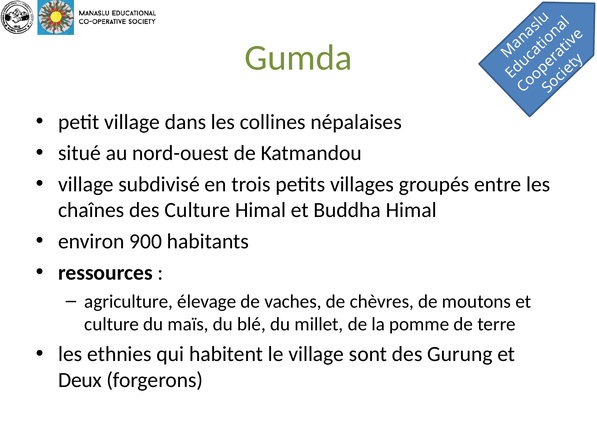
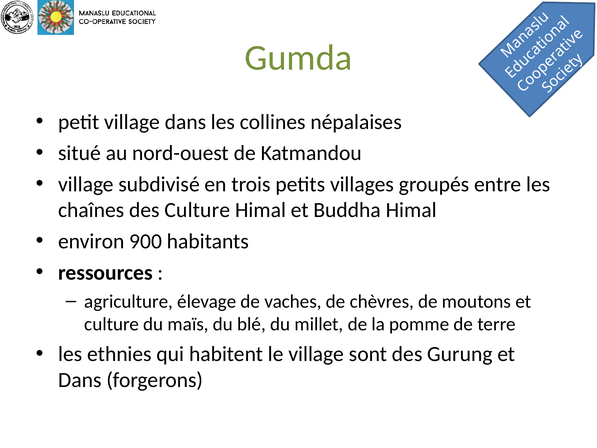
Deux: Deux -> Dans (80, 380)
